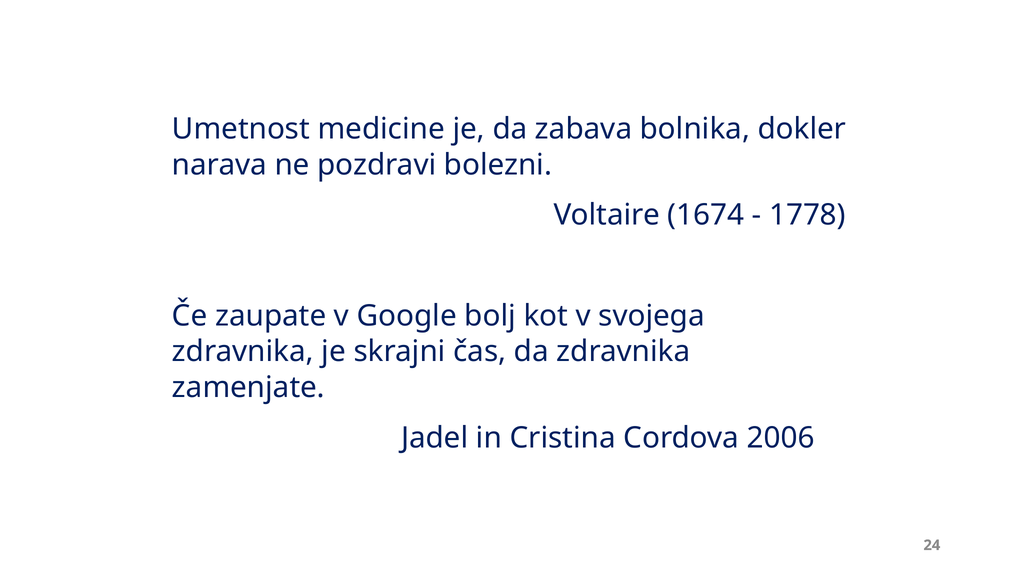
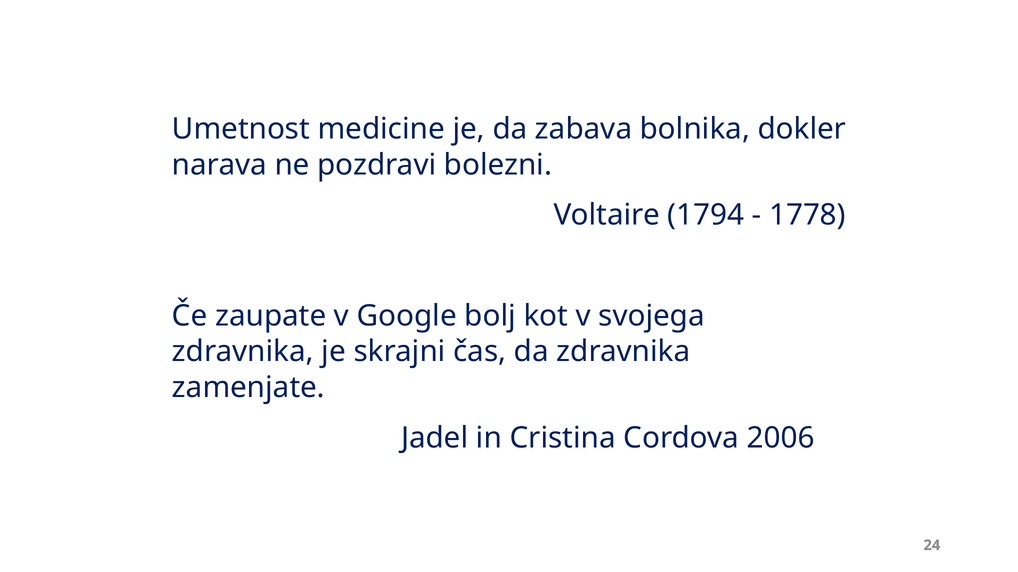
1674: 1674 -> 1794 (706, 215)
